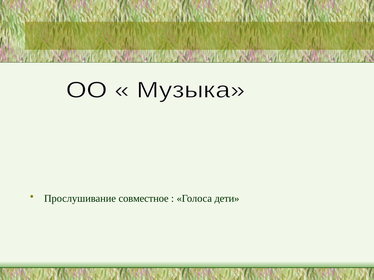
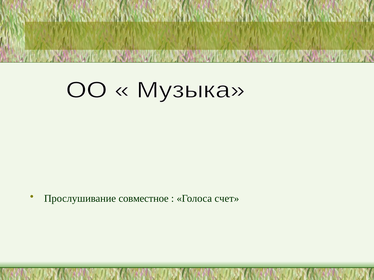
дети: дети -> счет (227, 199)
